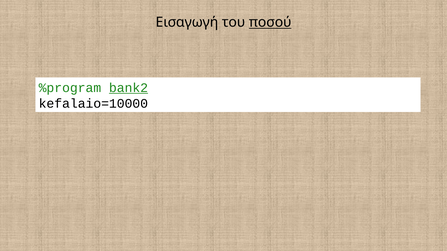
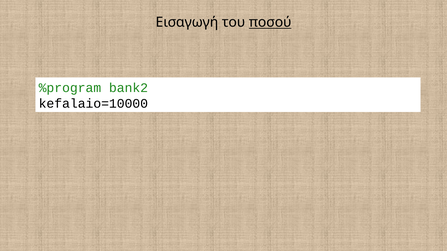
bank2 underline: present -> none (129, 88)
